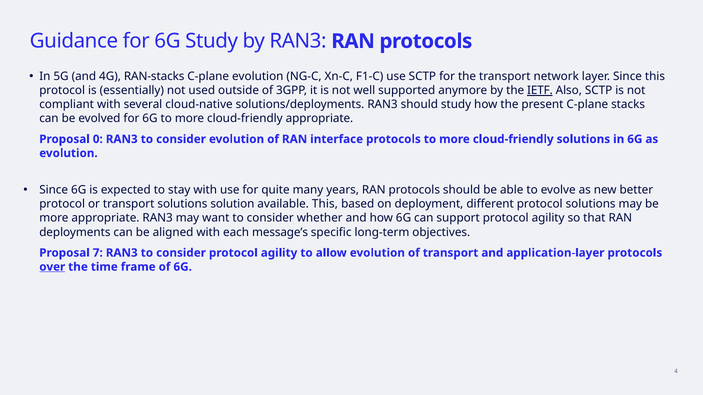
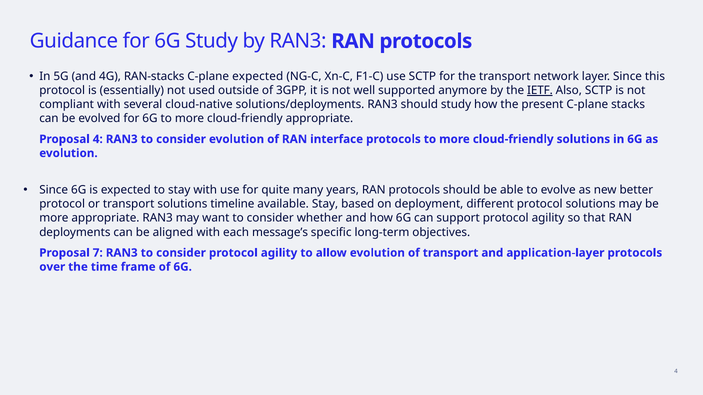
C-plane evolution: evolution -> expected (258, 76)
Proposal 0: 0 -> 4 (98, 139)
solution: solution -> timeline (232, 204)
available This: This -> Stay (325, 204)
over underline: present -> none (52, 267)
